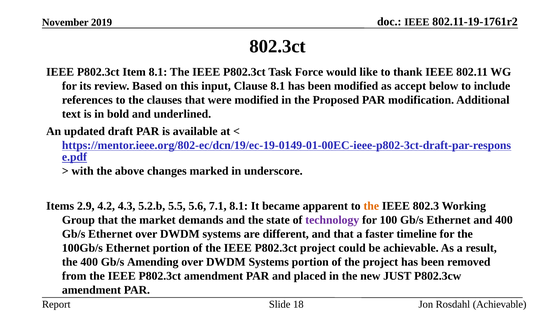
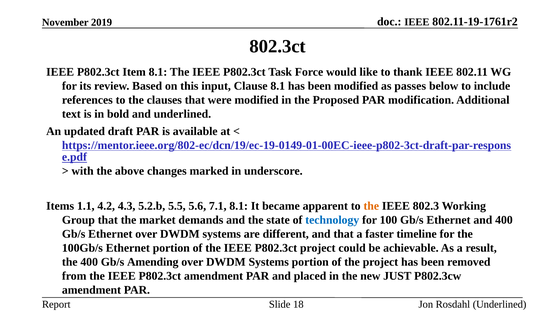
accept: accept -> passes (410, 86)
2.9: 2.9 -> 1.1 (86, 206)
technology colour: purple -> blue (332, 220)
Rosdahl Achievable: Achievable -> Underlined (500, 304)
